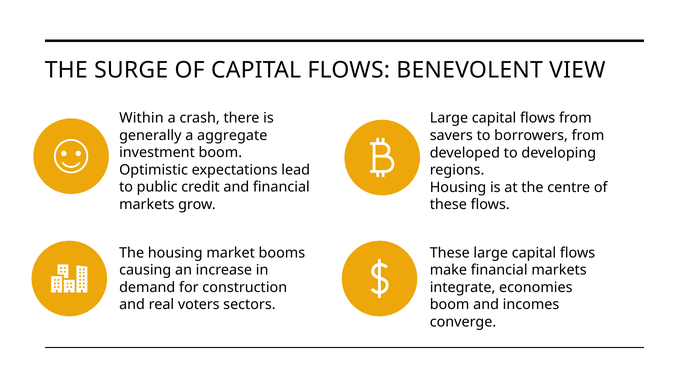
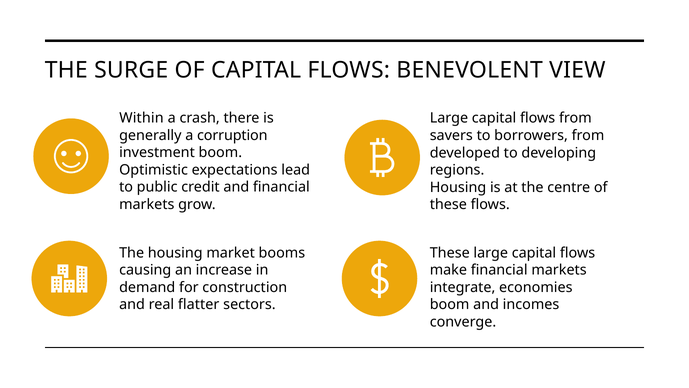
aggregate: aggregate -> corruption (232, 135)
voters: voters -> flatter (199, 304)
